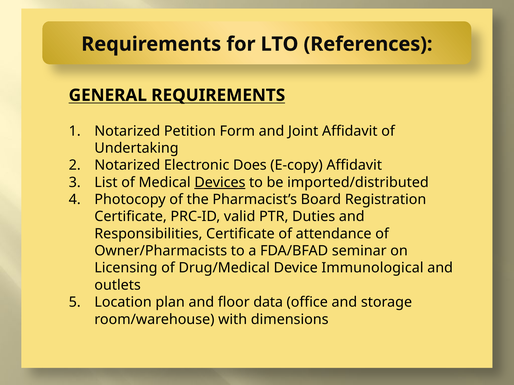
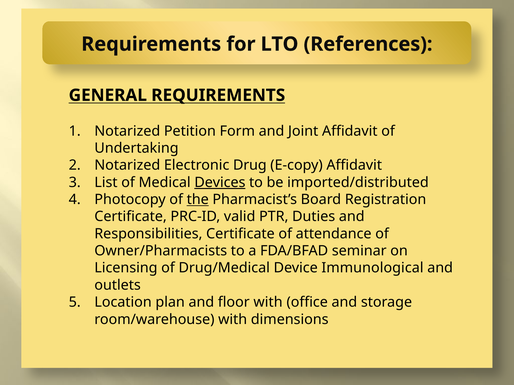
Does: Does -> Drug (250, 165)
the underline: none -> present (198, 200)
floor data: data -> with (268, 303)
